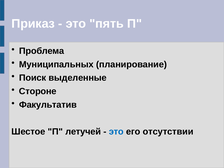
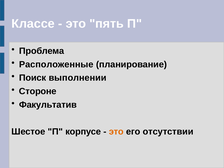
Приказ: Приказ -> Классе (33, 24)
Муниципальных: Муниципальных -> Расположенные (56, 64)
выделенные: выделенные -> выполнении (78, 78)
летучей: летучей -> корпусе (83, 132)
это colour: blue -> orange (116, 132)
